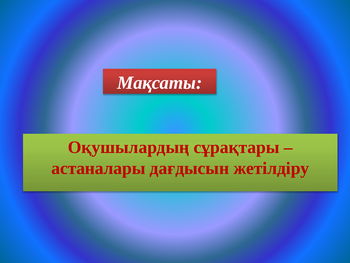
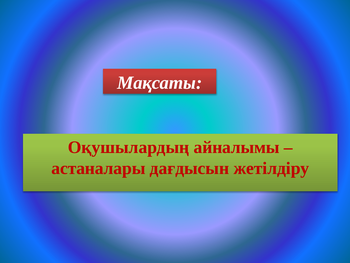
сұрақтары: сұрақтары -> айналымы (237, 147)
